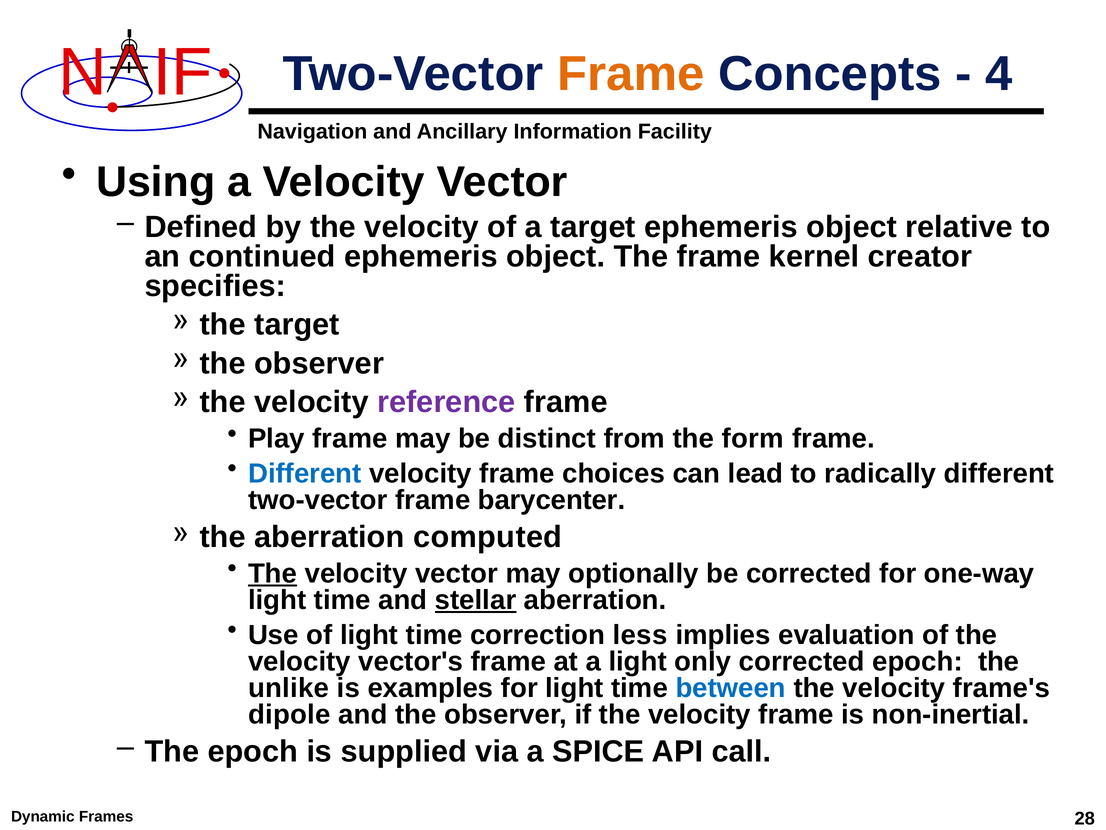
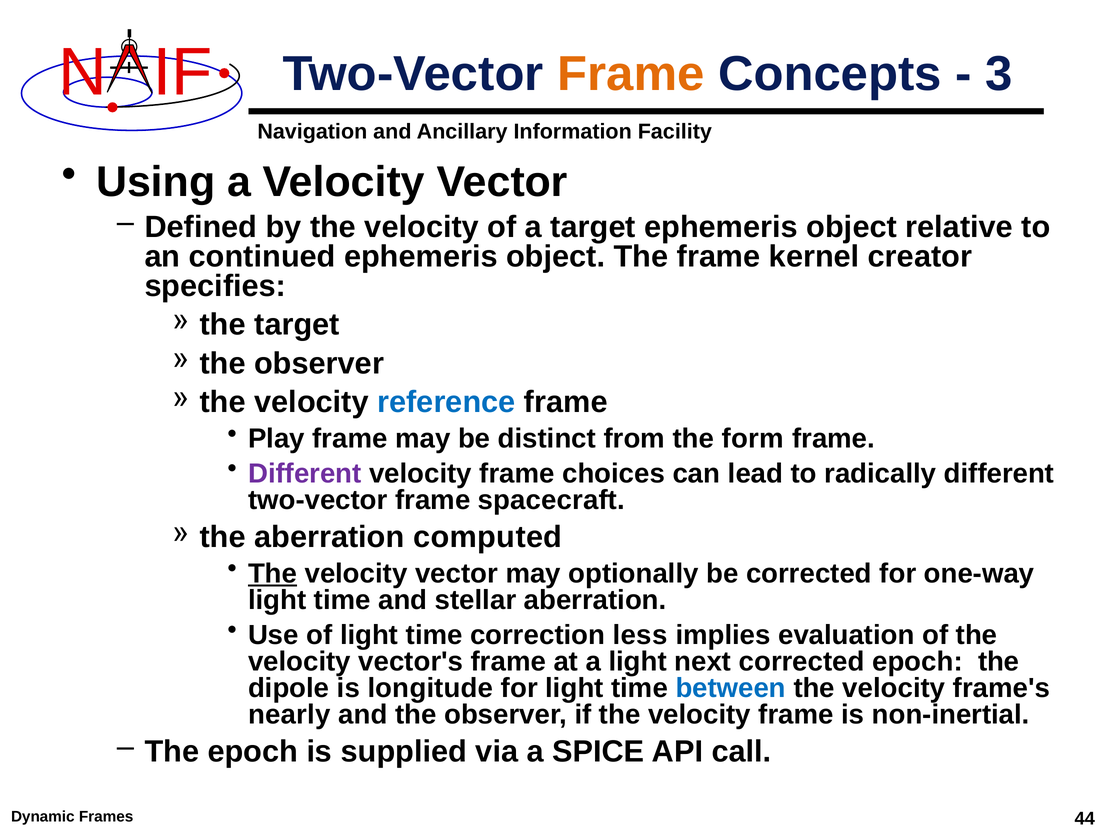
4: 4 -> 3 (999, 74)
reference colour: purple -> blue (446, 402)
Different colour: blue -> purple (305, 473)
barycenter: barycenter -> spacecraft (551, 500)
stellar underline: present -> none (476, 600)
only: only -> next (703, 661)
unlike: unlike -> dipole (289, 688)
examples: examples -> longitude (430, 688)
dipole: dipole -> nearly (289, 714)
28: 28 -> 44 (1085, 819)
